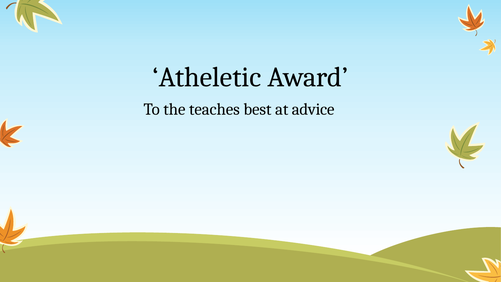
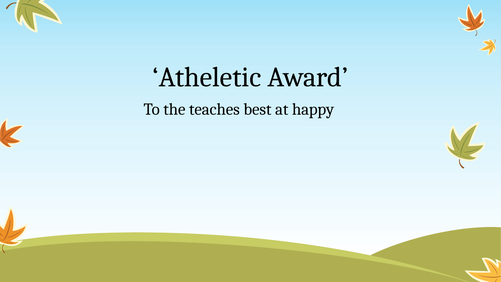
advice: advice -> happy (313, 109)
